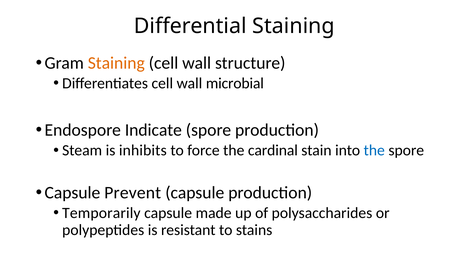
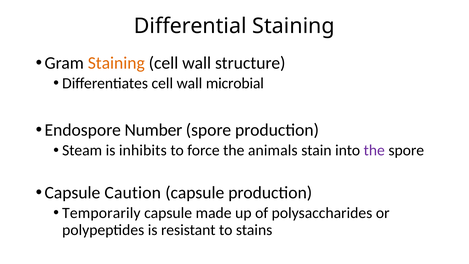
Indicate: Indicate -> Number (153, 130)
cardinal: cardinal -> animals (273, 150)
the colour: blue -> purple (374, 150)
Prevent: Prevent -> Caution (133, 192)
